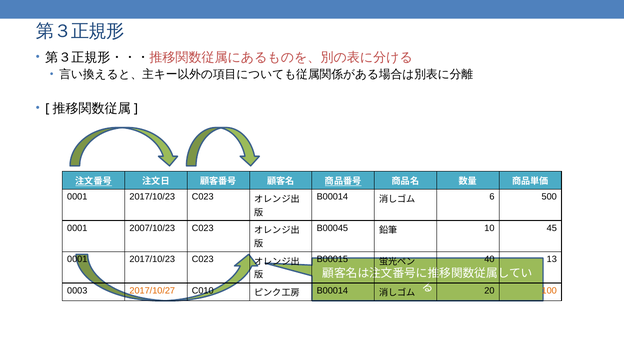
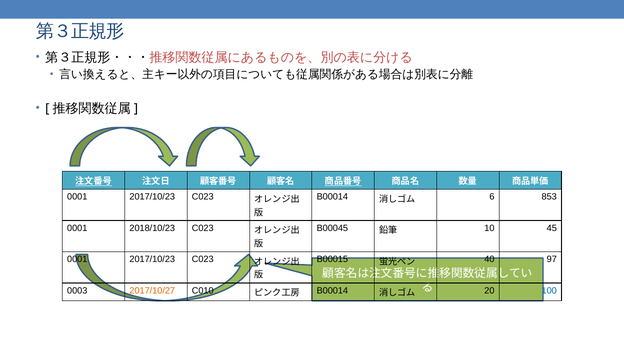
500: 500 -> 853 (549, 197)
2007/10/23: 2007/10/23 -> 2018/10/23 (152, 228)
13: 13 -> 97 (552, 259)
100 colour: orange -> blue (549, 291)
